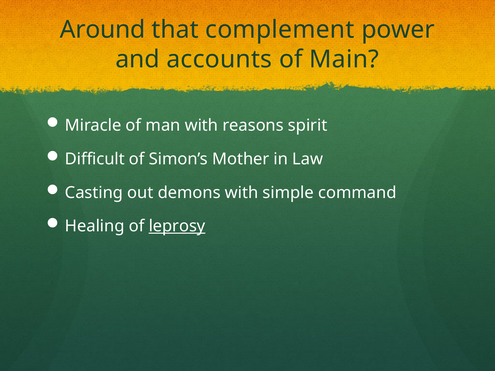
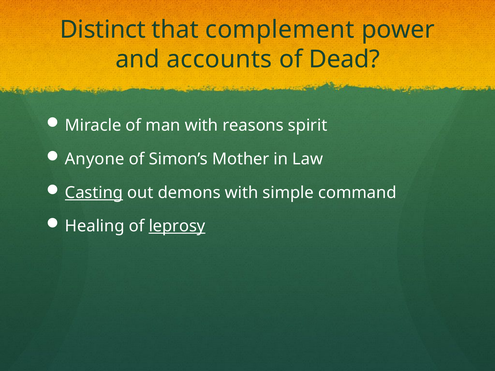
Around: Around -> Distinct (103, 30)
Main: Main -> Dead (344, 59)
Difficult: Difficult -> Anyone (95, 159)
Casting underline: none -> present (94, 193)
